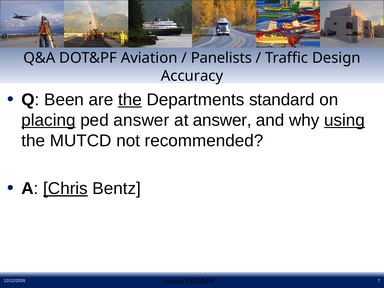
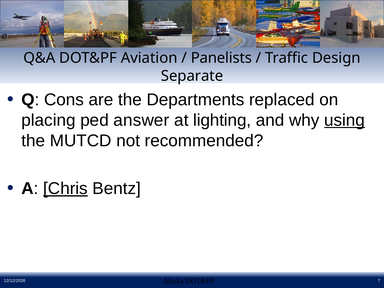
Accuracy: Accuracy -> Separate (192, 76)
Been: Been -> Cons (64, 100)
the underline: present -> none (130, 100)
standard: standard -> replaced (282, 100)
placing underline: present -> none (48, 120)
at answer: answer -> lighting (222, 120)
